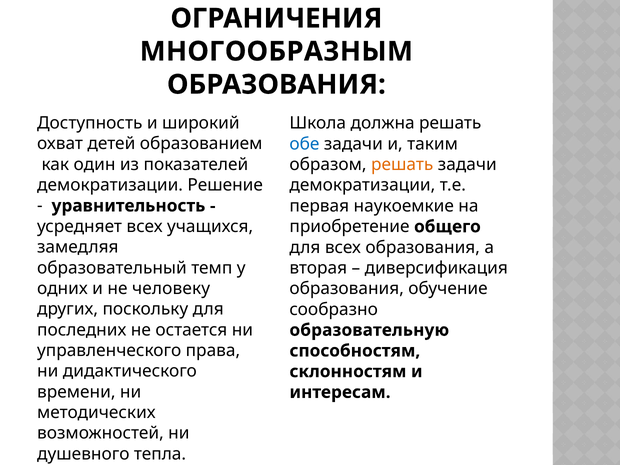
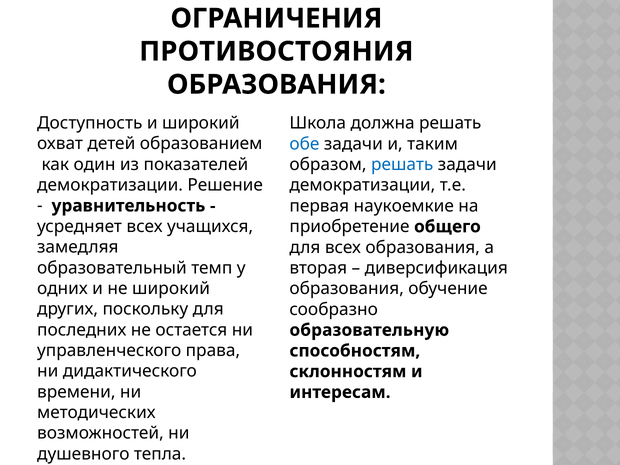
МНОГООБРАЗНЫМ: МНОГООБРАЗНЫМ -> ПРОТИВОСТОЯНИЯ (276, 51)
решать colour: orange -> blue (402, 165)
не человеку: человеку -> широкий (171, 288)
